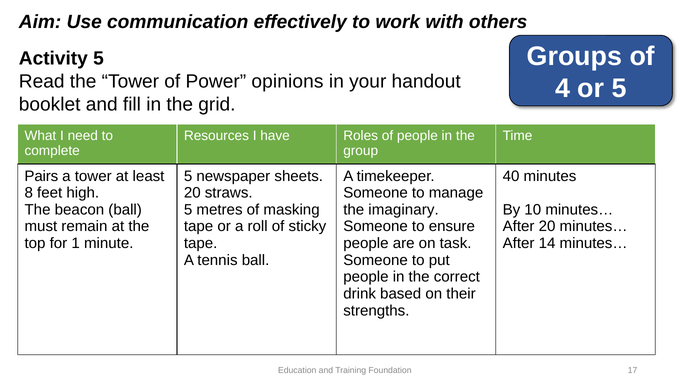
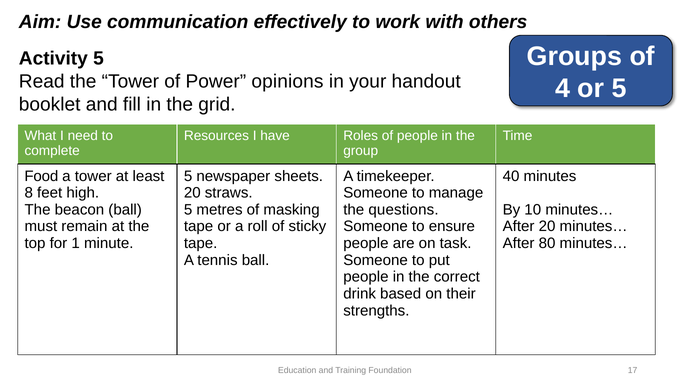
Pairs: Pairs -> Food (41, 176)
imaginary: imaginary -> questions (404, 210)
14: 14 -> 80 (547, 243)
